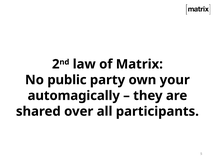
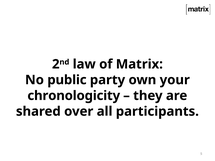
automagically: automagically -> chronologicity (74, 96)
